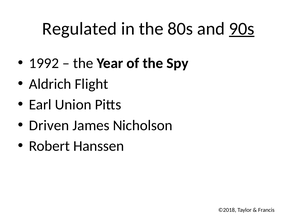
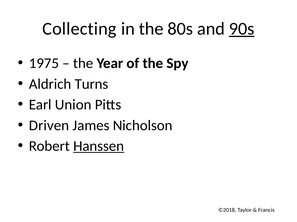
Regulated: Regulated -> Collecting (79, 29)
1992: 1992 -> 1975 (44, 63)
Flight: Flight -> Turns (92, 84)
Hanssen underline: none -> present (99, 147)
